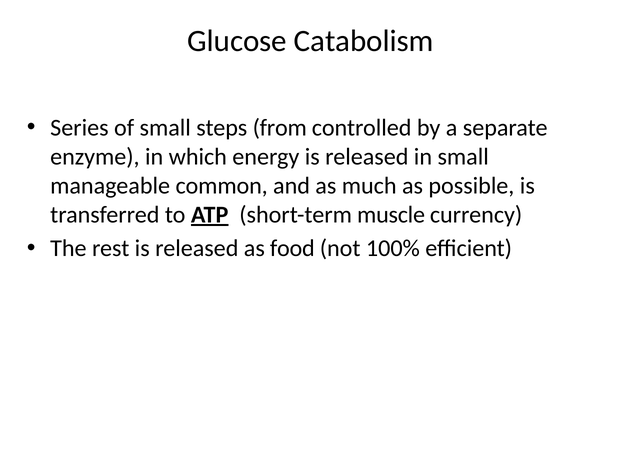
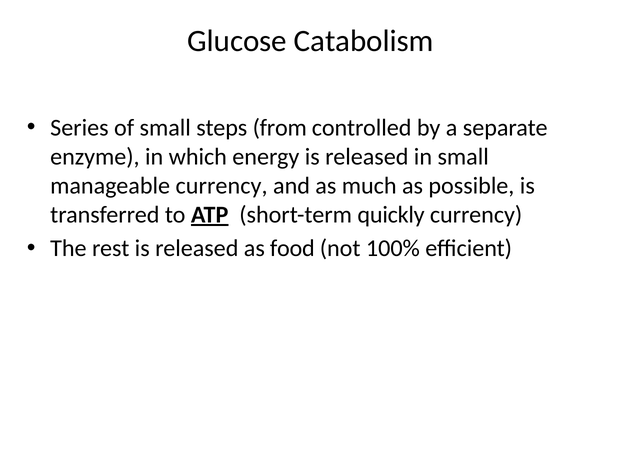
manageable common: common -> currency (222, 186)
muscle: muscle -> quickly (391, 215)
